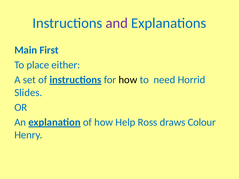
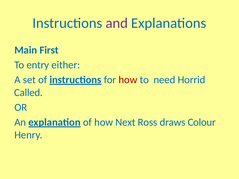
place: place -> entry (38, 65)
how colour: black -> red (128, 80)
Slides: Slides -> Called (28, 93)
Help: Help -> Next (125, 122)
